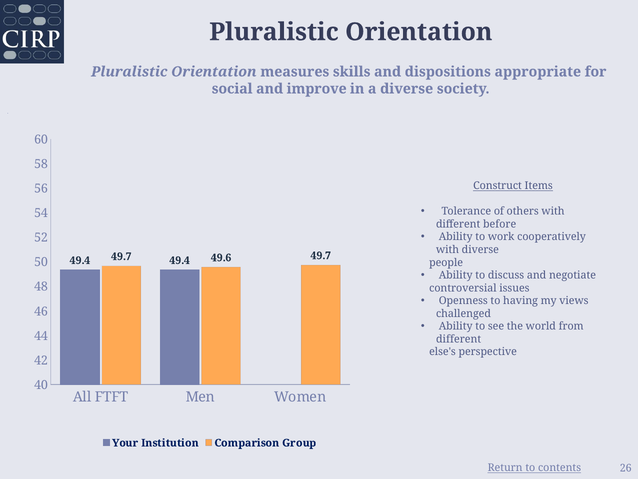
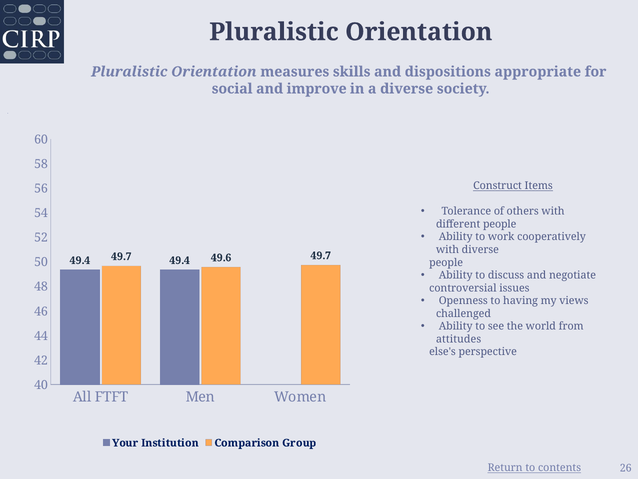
different before: before -> people (500, 224)
different: different -> attitudes (459, 339)
